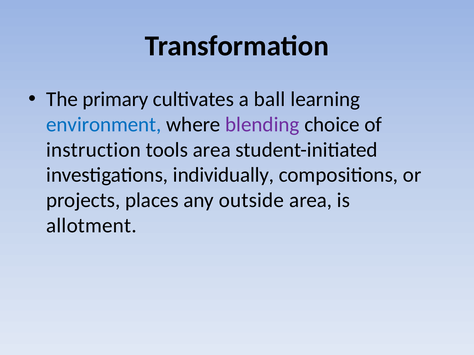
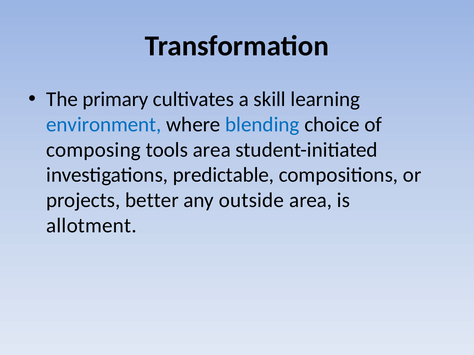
ball: ball -> skill (270, 99)
blending colour: purple -> blue (262, 125)
instruction: instruction -> composing (94, 150)
individually: individually -> predictable (224, 175)
places: places -> better (152, 201)
